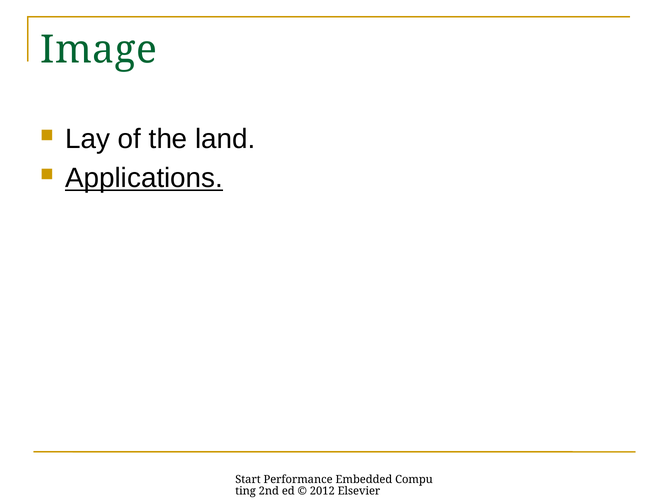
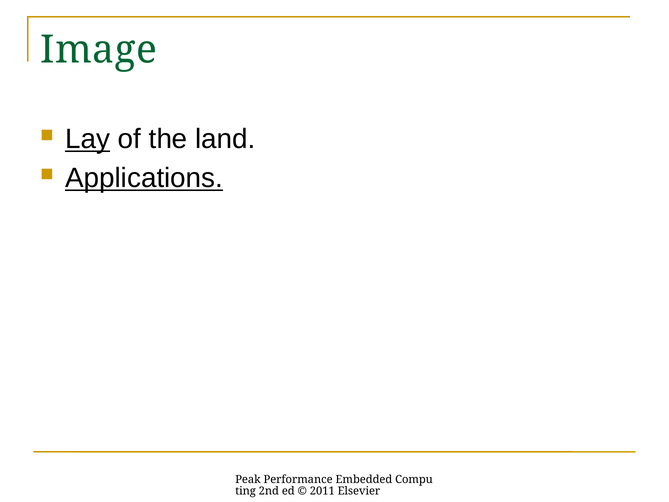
Lay underline: none -> present (88, 139)
Start: Start -> Peak (248, 480)
2012: 2012 -> 2011 (322, 491)
